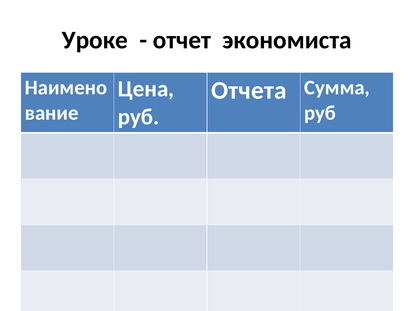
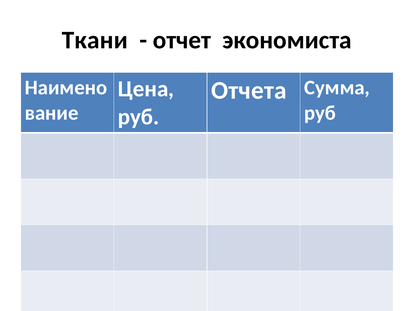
Уроке: Уроке -> Ткани (95, 40)
